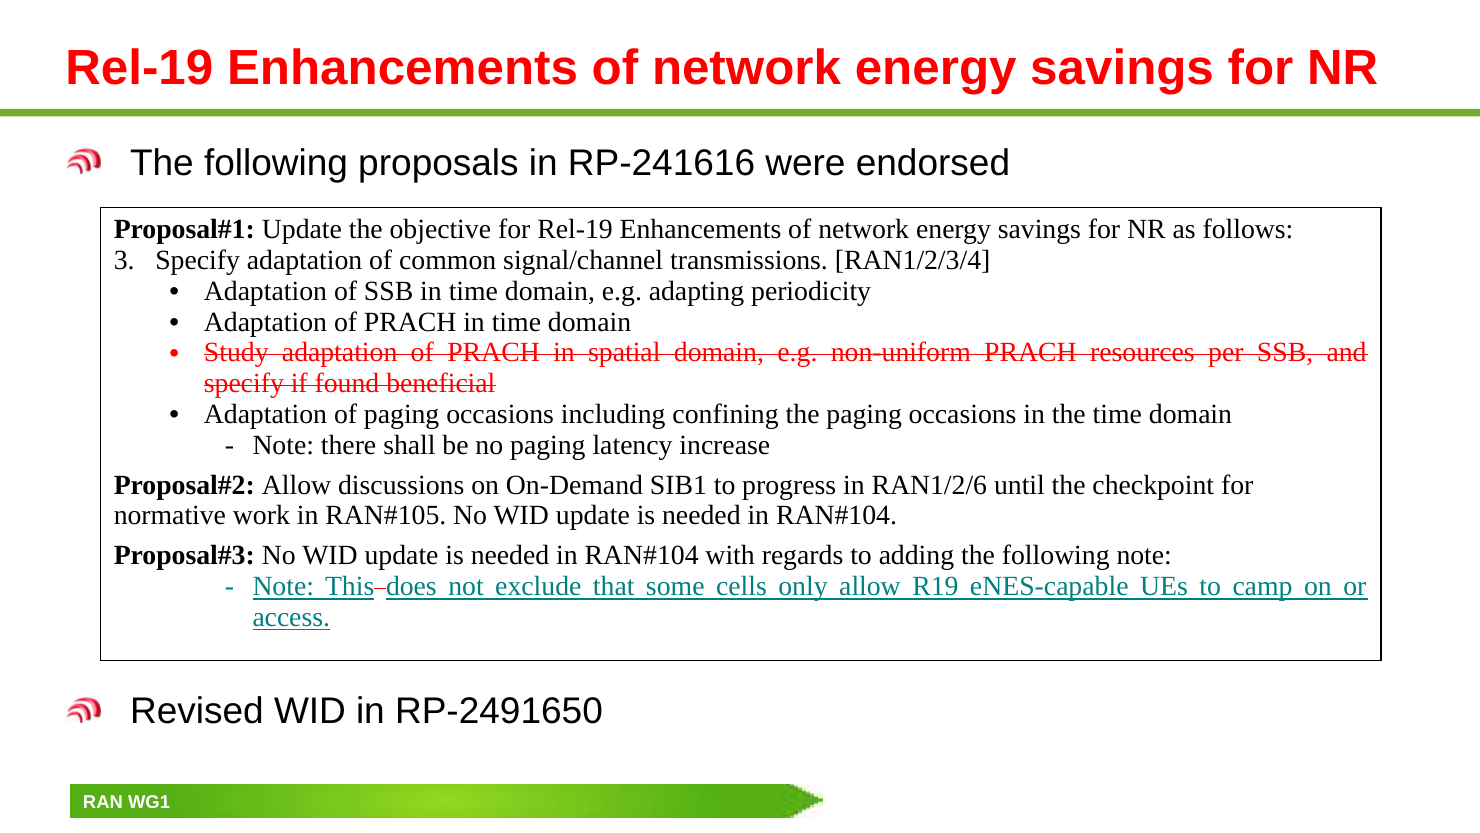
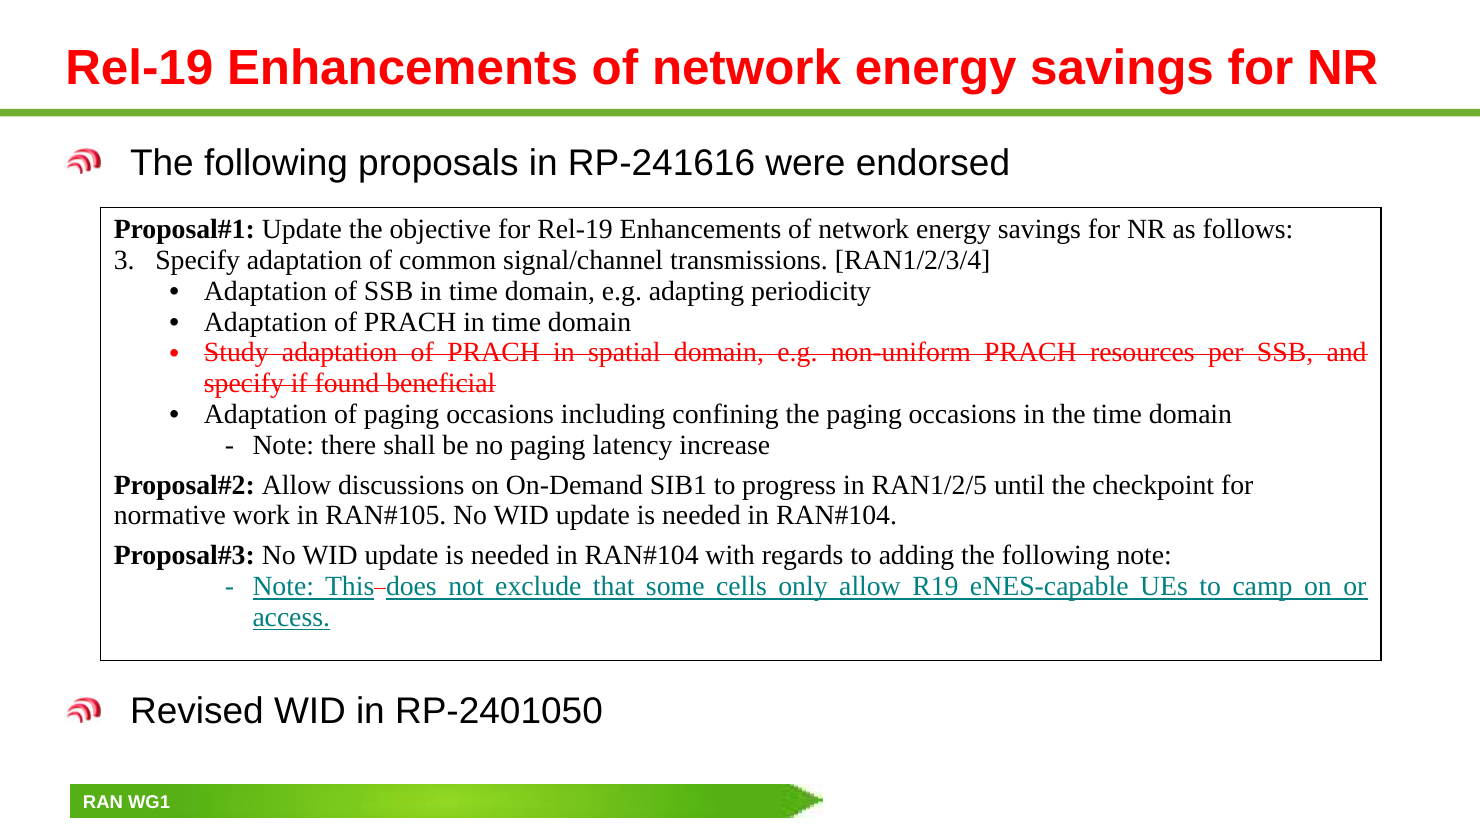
RAN1/2/6: RAN1/2/6 -> RAN1/2/5 (929, 485)
RP-2491650: RP-2491650 -> RP-2401050 (499, 711)
